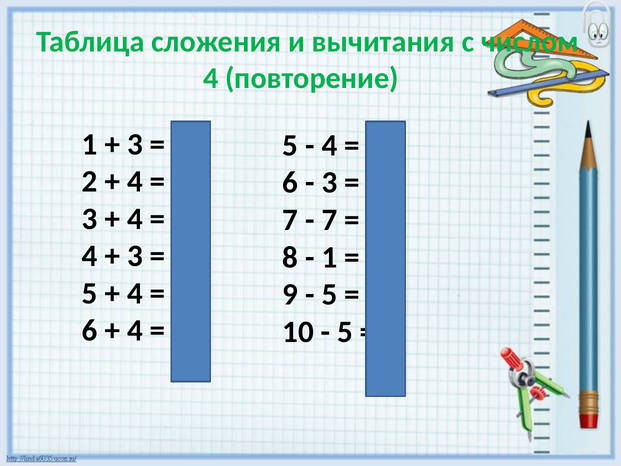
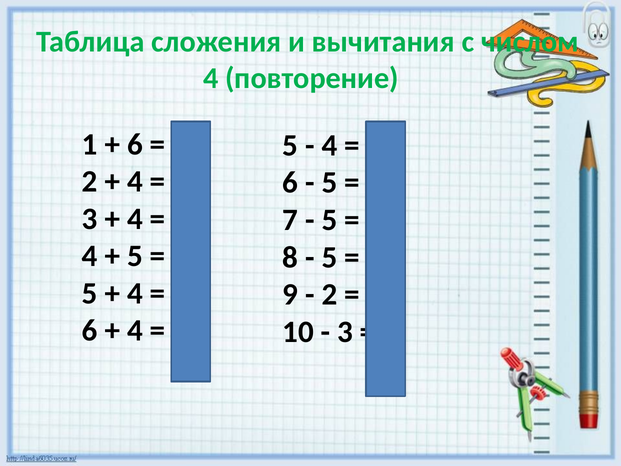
3: 3 -> 6 (135, 144)
3: 3 -> 5 (329, 183)
7: 7 -> 5 (329, 220)
3: 3 -> 5 (135, 256)
1: 1 -> 5 (329, 257)
5: 5 -> 2 (329, 294)
5: 5 -> 3 (345, 332)
